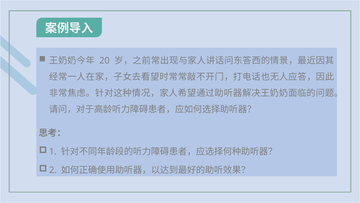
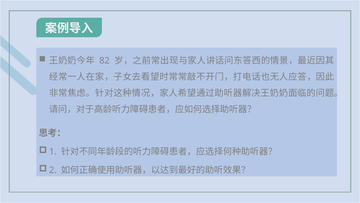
20: 20 -> 82 (104, 60)
